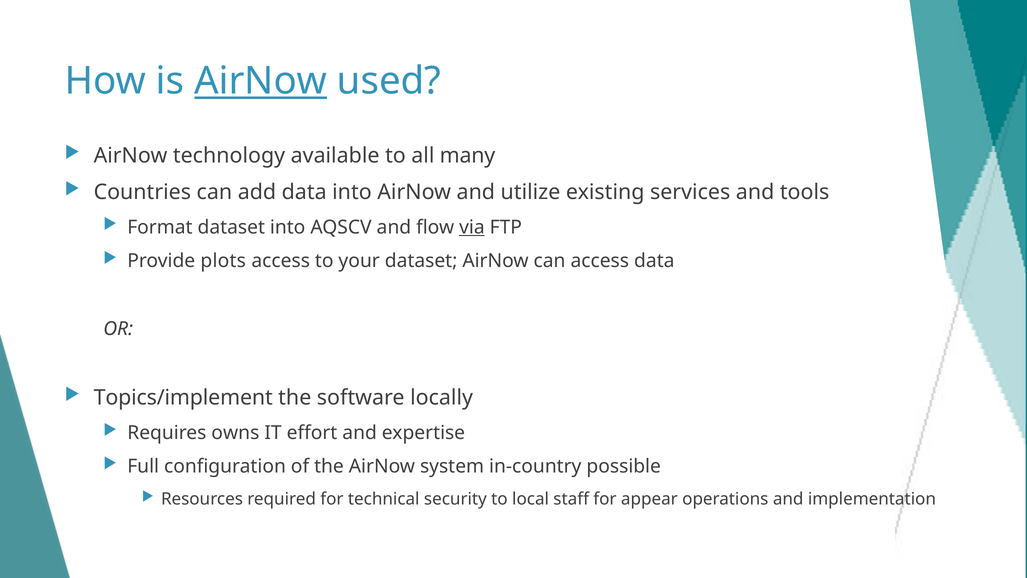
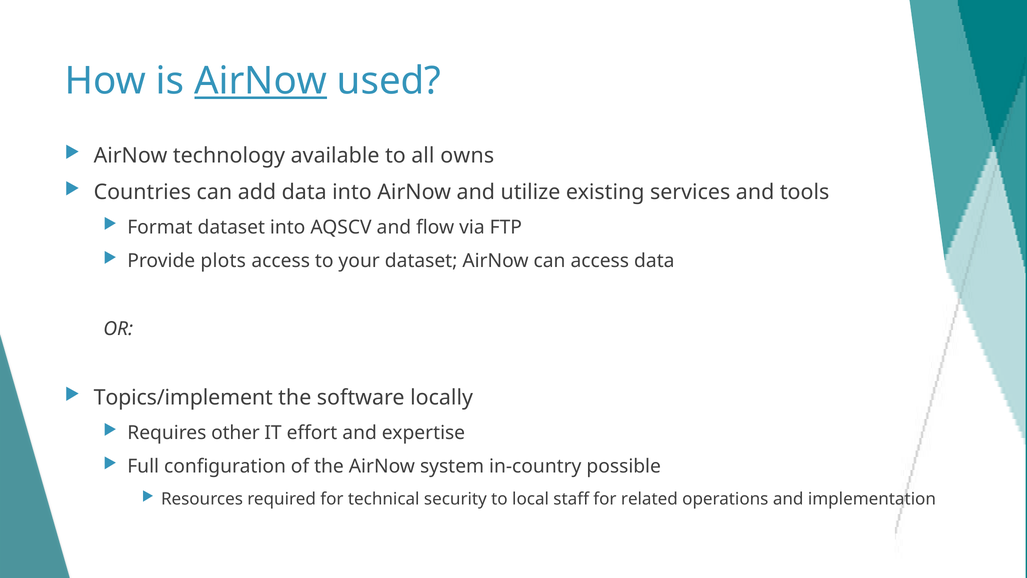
many: many -> owns (467, 156)
via underline: present -> none (472, 227)
owns: owns -> other (235, 433)
appear: appear -> related (649, 499)
